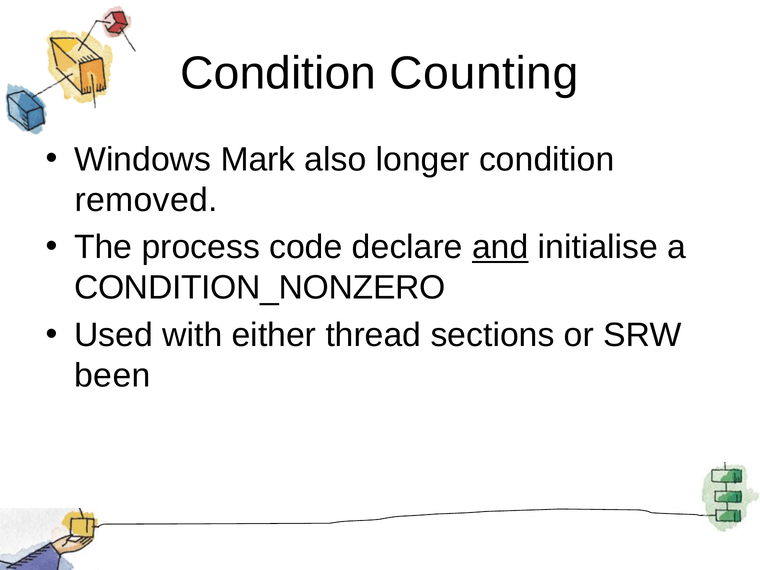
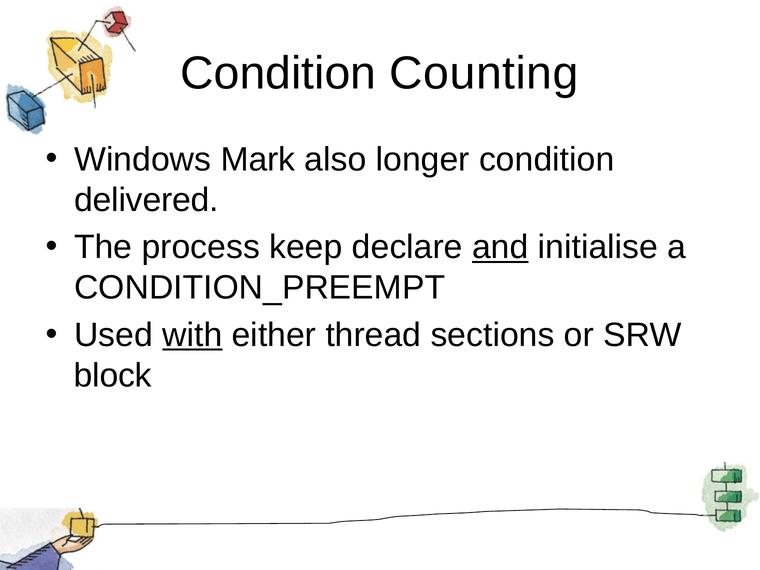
removed: removed -> delivered (146, 200)
code: code -> keep (306, 247)
CONDITION_NONZERO: CONDITION_NONZERO -> CONDITION_PREEMPT (260, 288)
with underline: none -> present (192, 335)
been: been -> block (113, 376)
